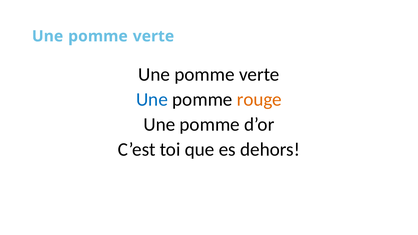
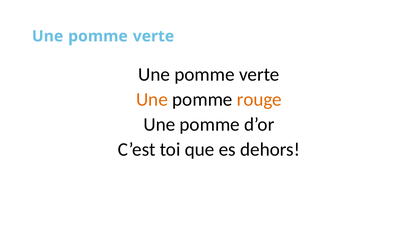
Une colour: blue -> orange (152, 99)
